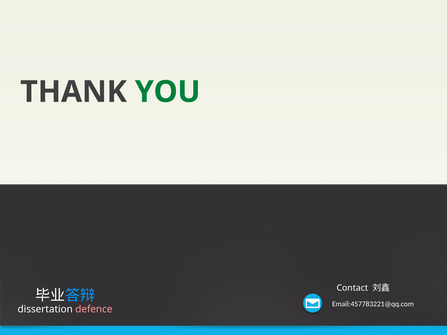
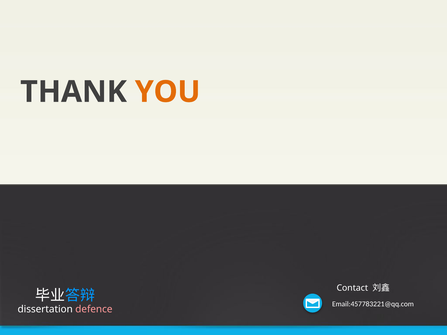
YOU colour: green -> orange (168, 92)
